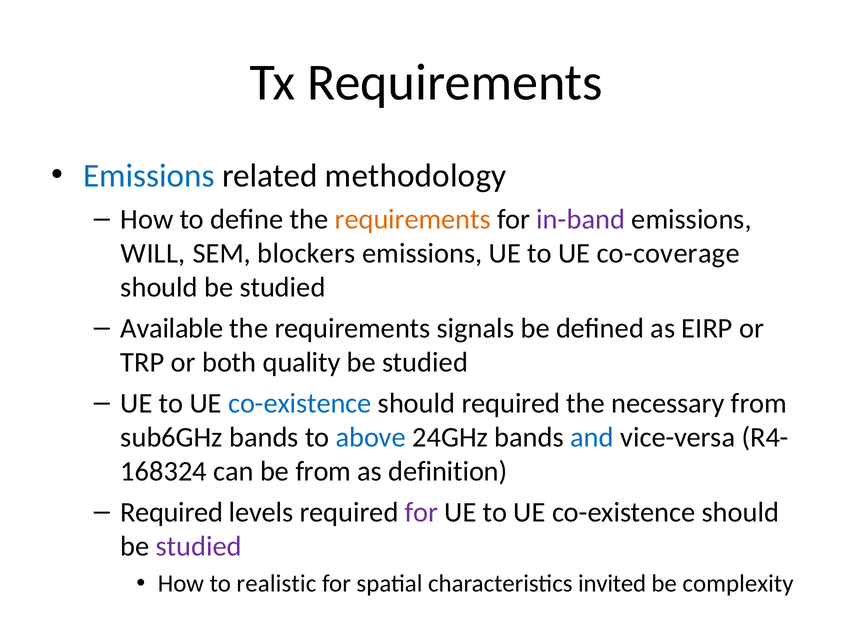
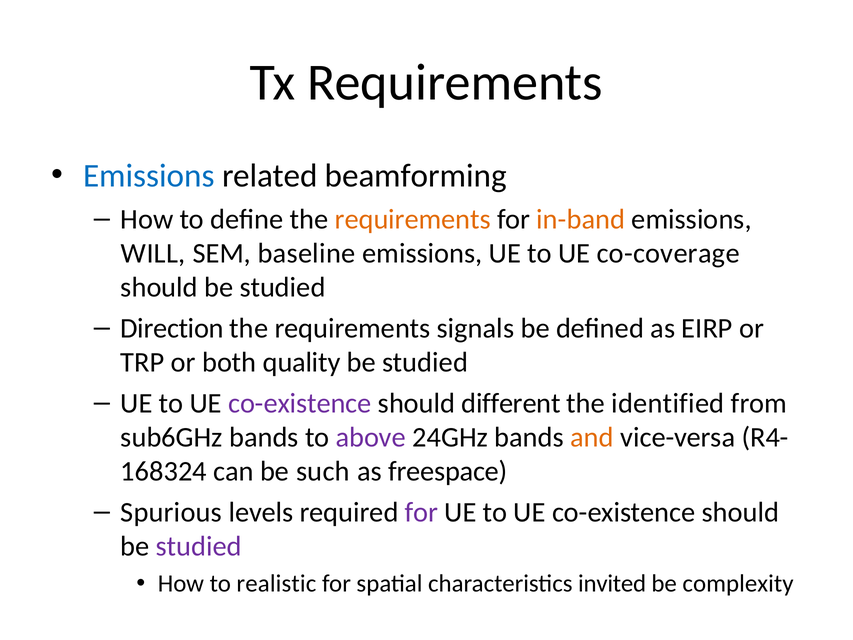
methodology: methodology -> beamforming (416, 176)
in-band colour: purple -> orange (581, 219)
blockers: blockers -> baseline (306, 253)
Available: Available -> Direction (172, 328)
co-existence colour: blue -> purple (300, 403)
should required: required -> different (511, 403)
necessary: necessary -> identified (668, 403)
above colour: blue -> purple (371, 437)
and colour: blue -> orange (592, 437)
be from: from -> such (323, 471)
definition: definition -> freespace (448, 471)
Required: Required -> Spurious (171, 512)
